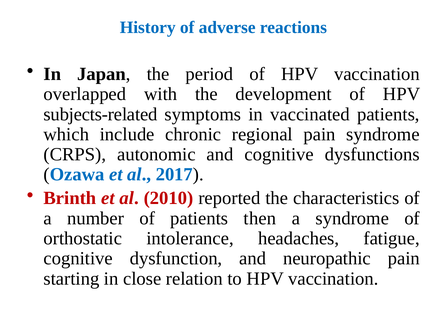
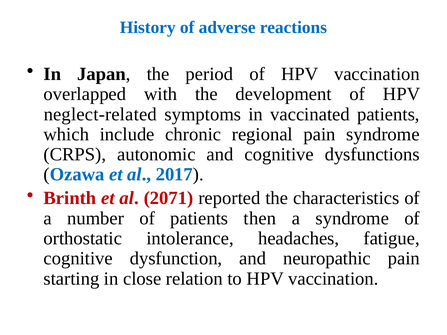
subjects-related: subjects-related -> neglect-related (100, 114)
2010: 2010 -> 2071 (169, 198)
